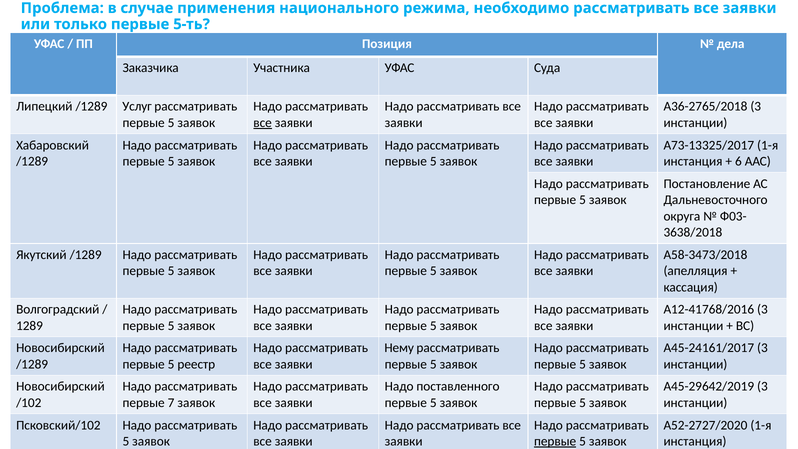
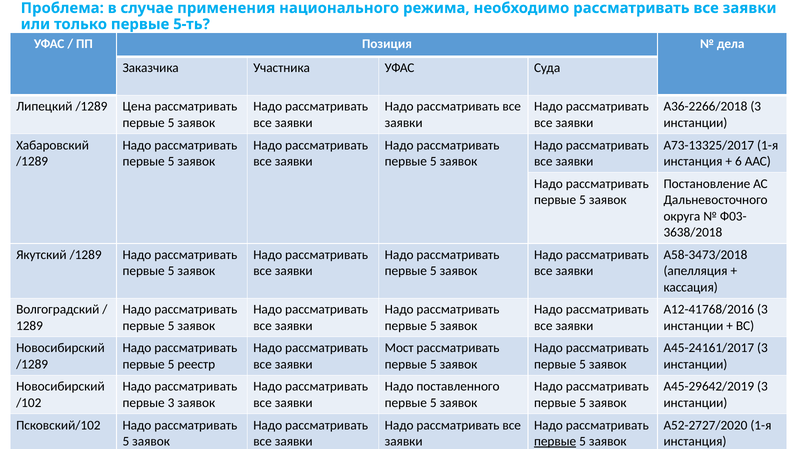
Услуг: Услуг -> Цена (137, 107)
А36-2765/2018: А36-2765/2018 -> А36-2266/2018 (705, 107)
все underline: present -> none (263, 123)
Нему: Нему -> Мост (399, 348)
первые 7: 7 -> 3 (171, 403)
